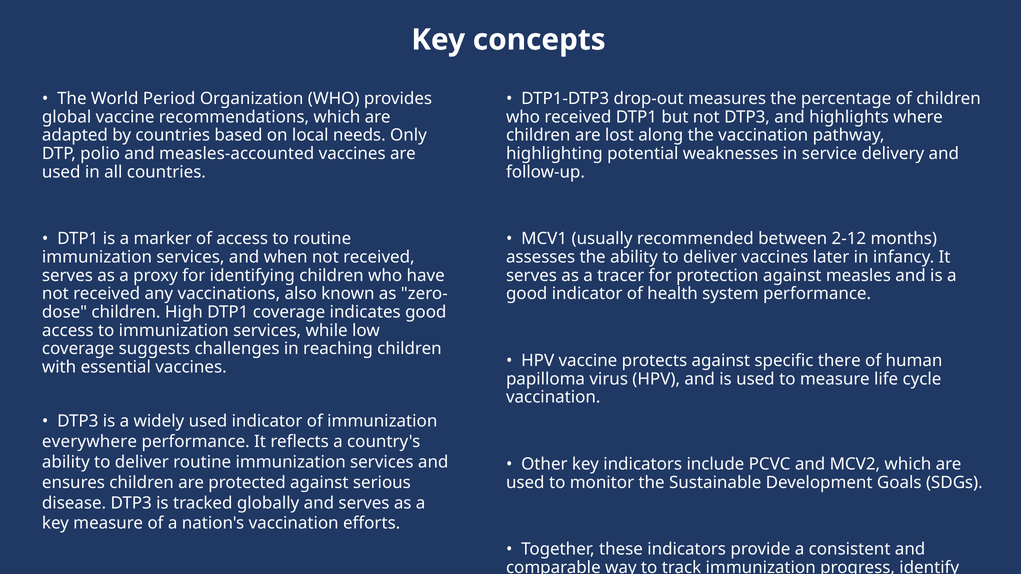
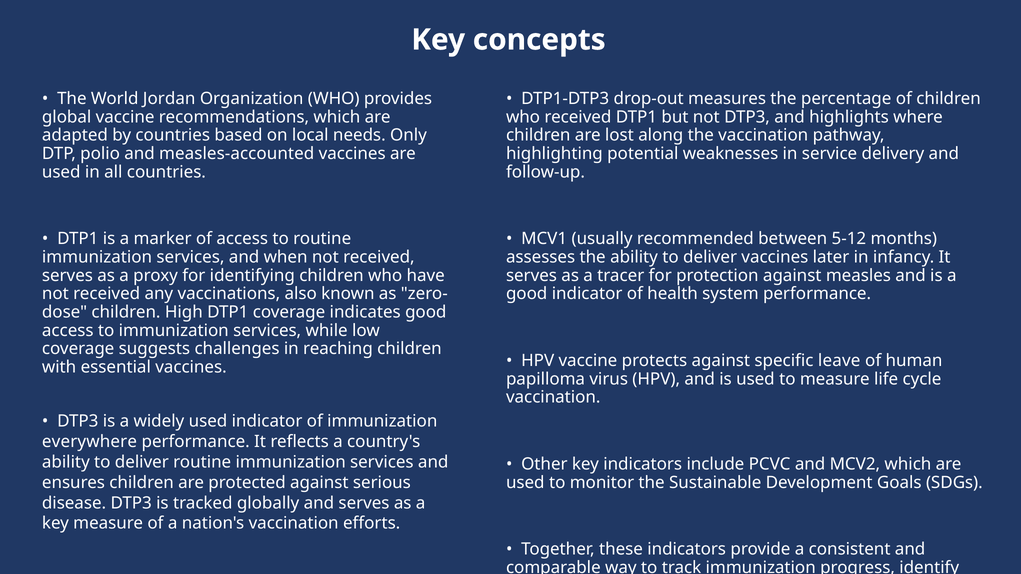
Period: Period -> Jordan (169, 99)
2-12: 2-12 -> 5-12 (849, 239)
there: there -> leave (839, 361)
